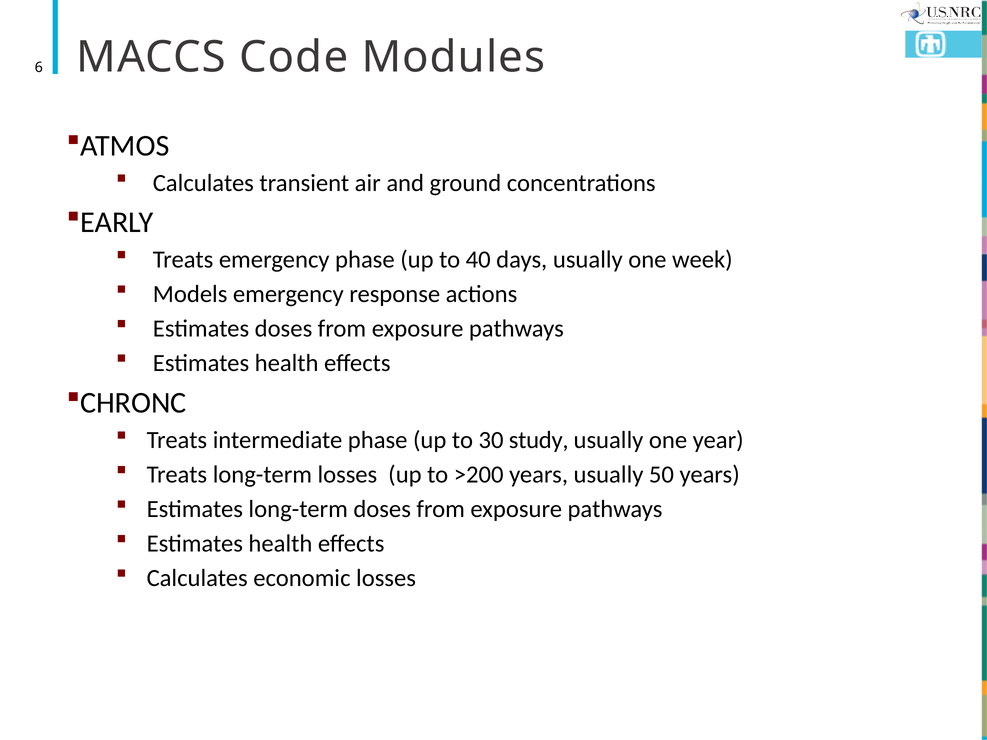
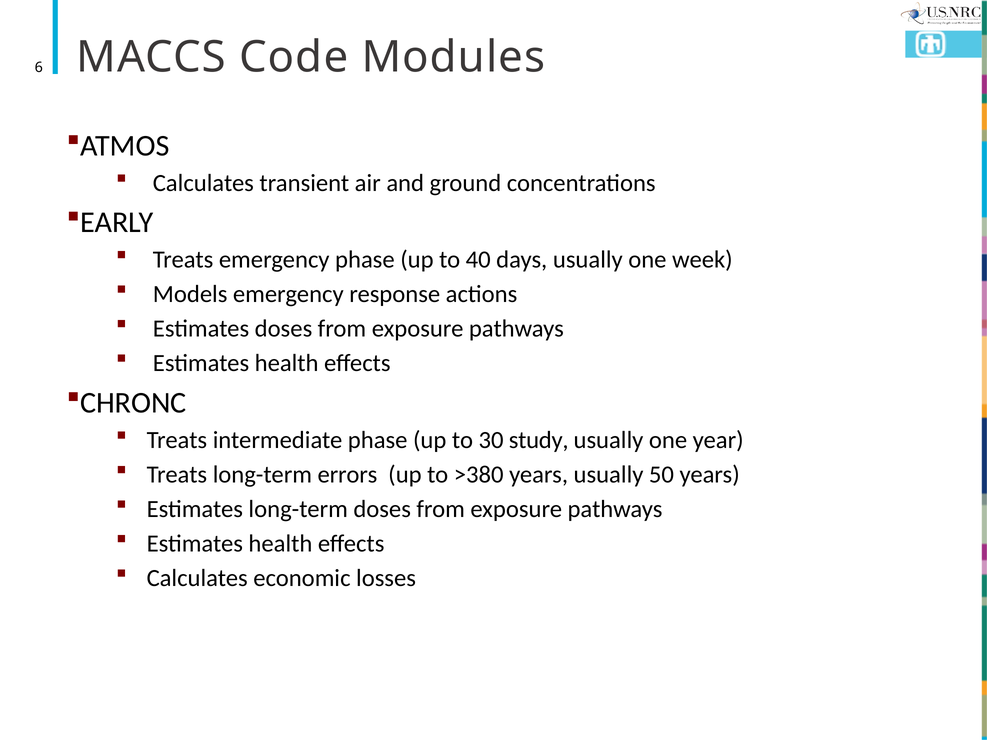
long-term losses: losses -> errors (347, 475)
>200: >200 -> >380 (479, 475)
